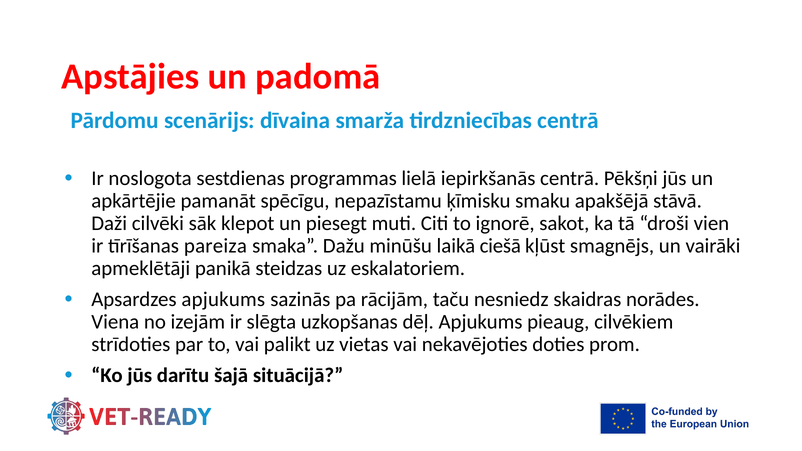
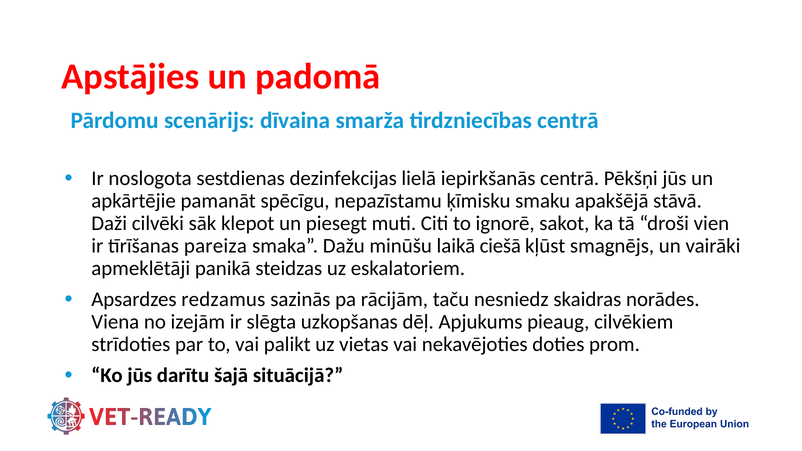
programmas: programmas -> dezinfekcijas (343, 178)
Apsardzes apjukums: apjukums -> redzamus (223, 300)
